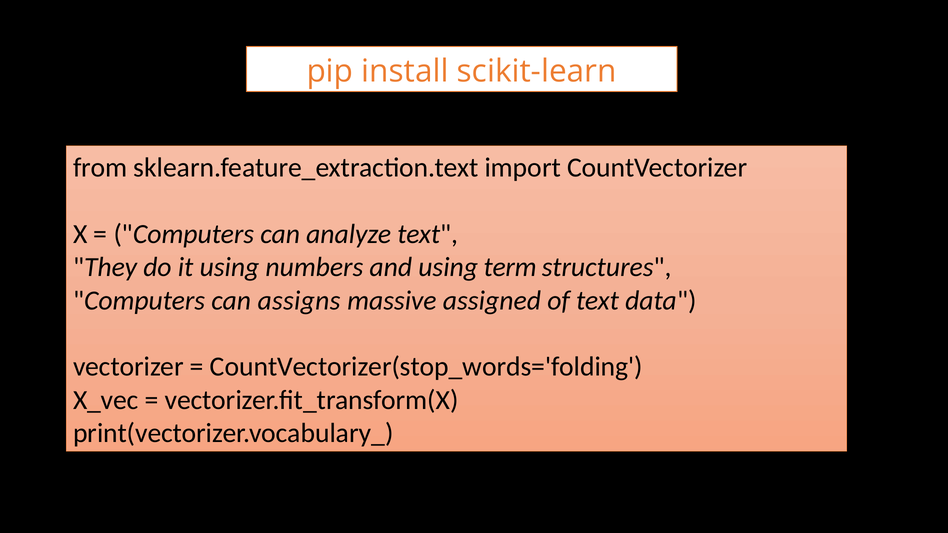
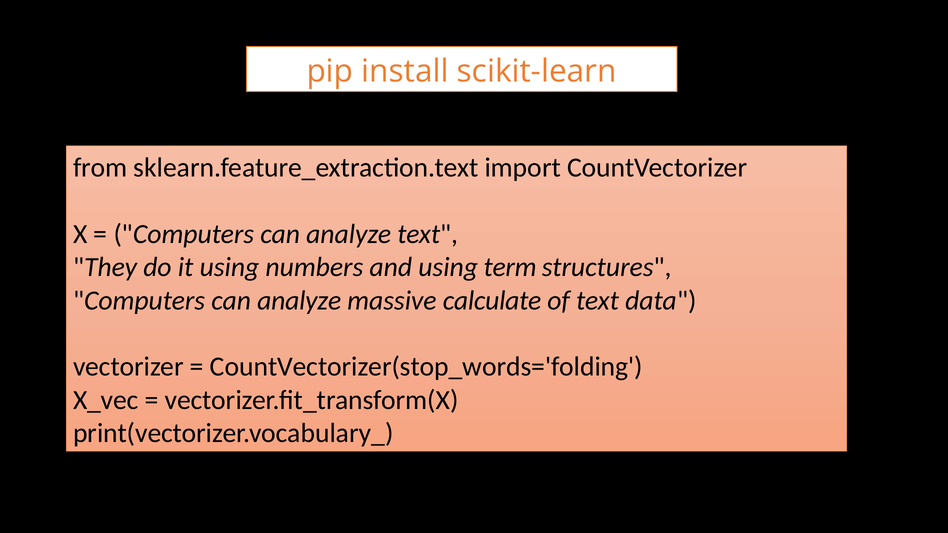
assigns: assigns -> analyze (299, 301)
assigned: assigned -> calculate (492, 301)
